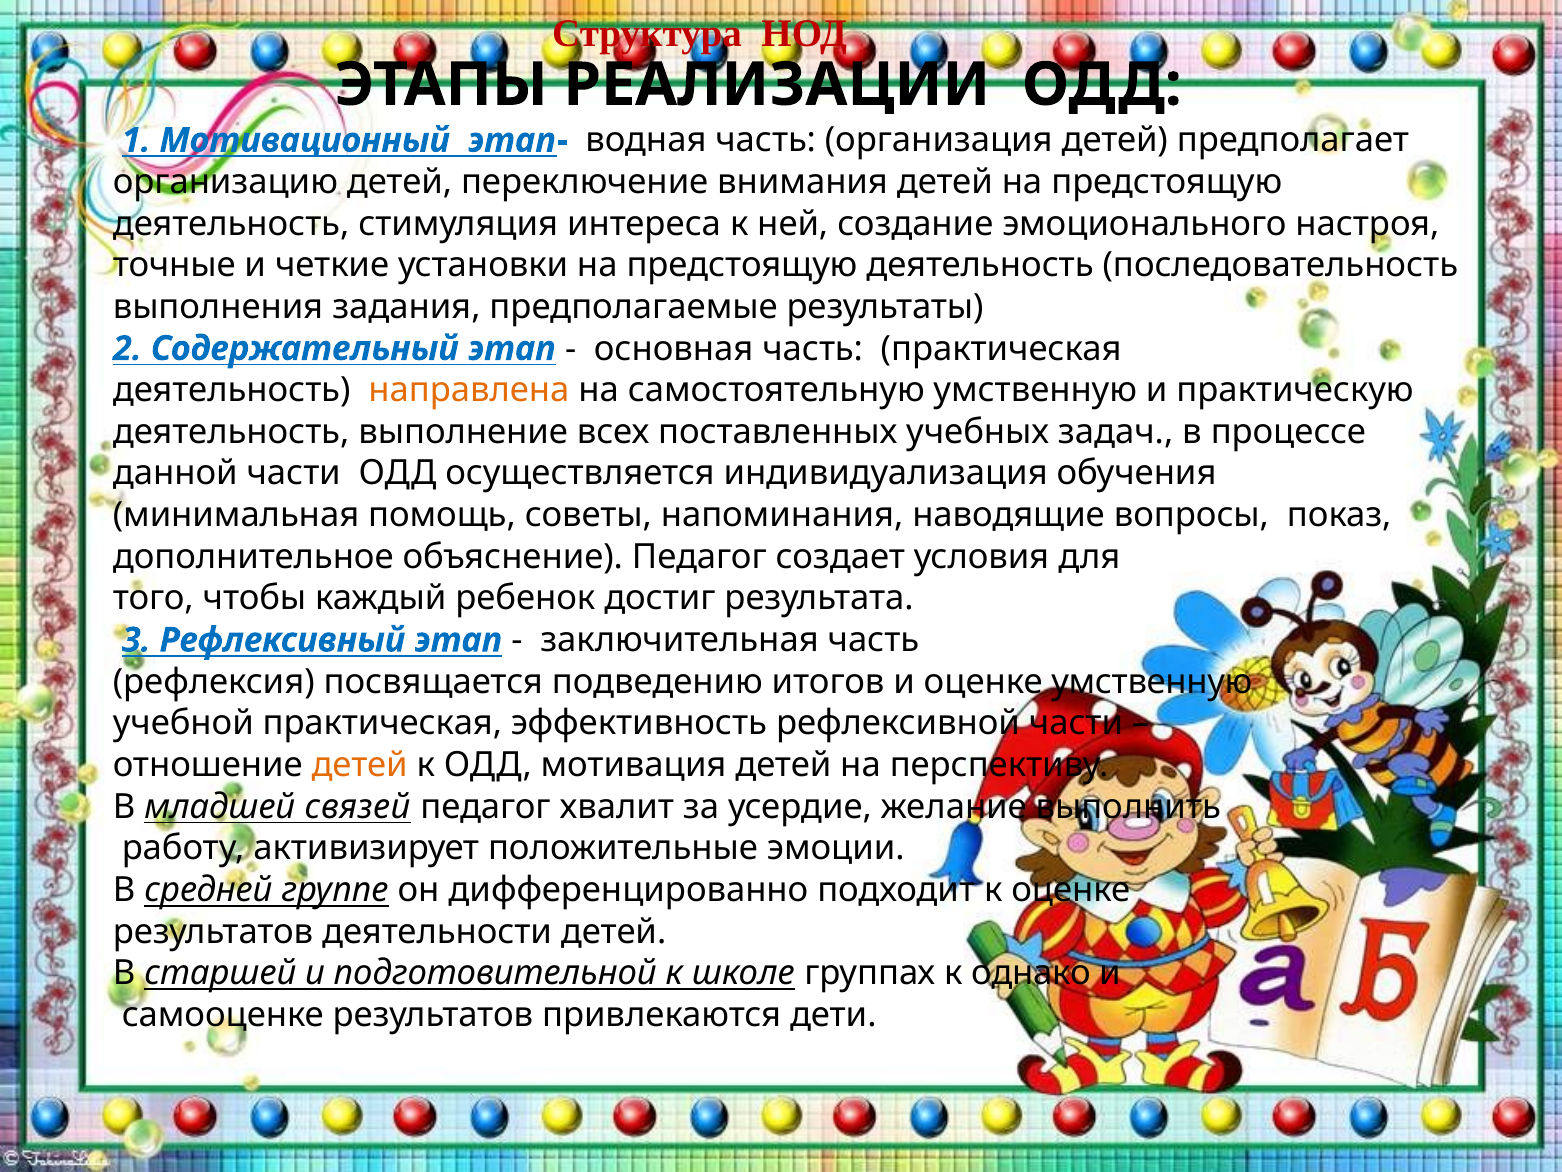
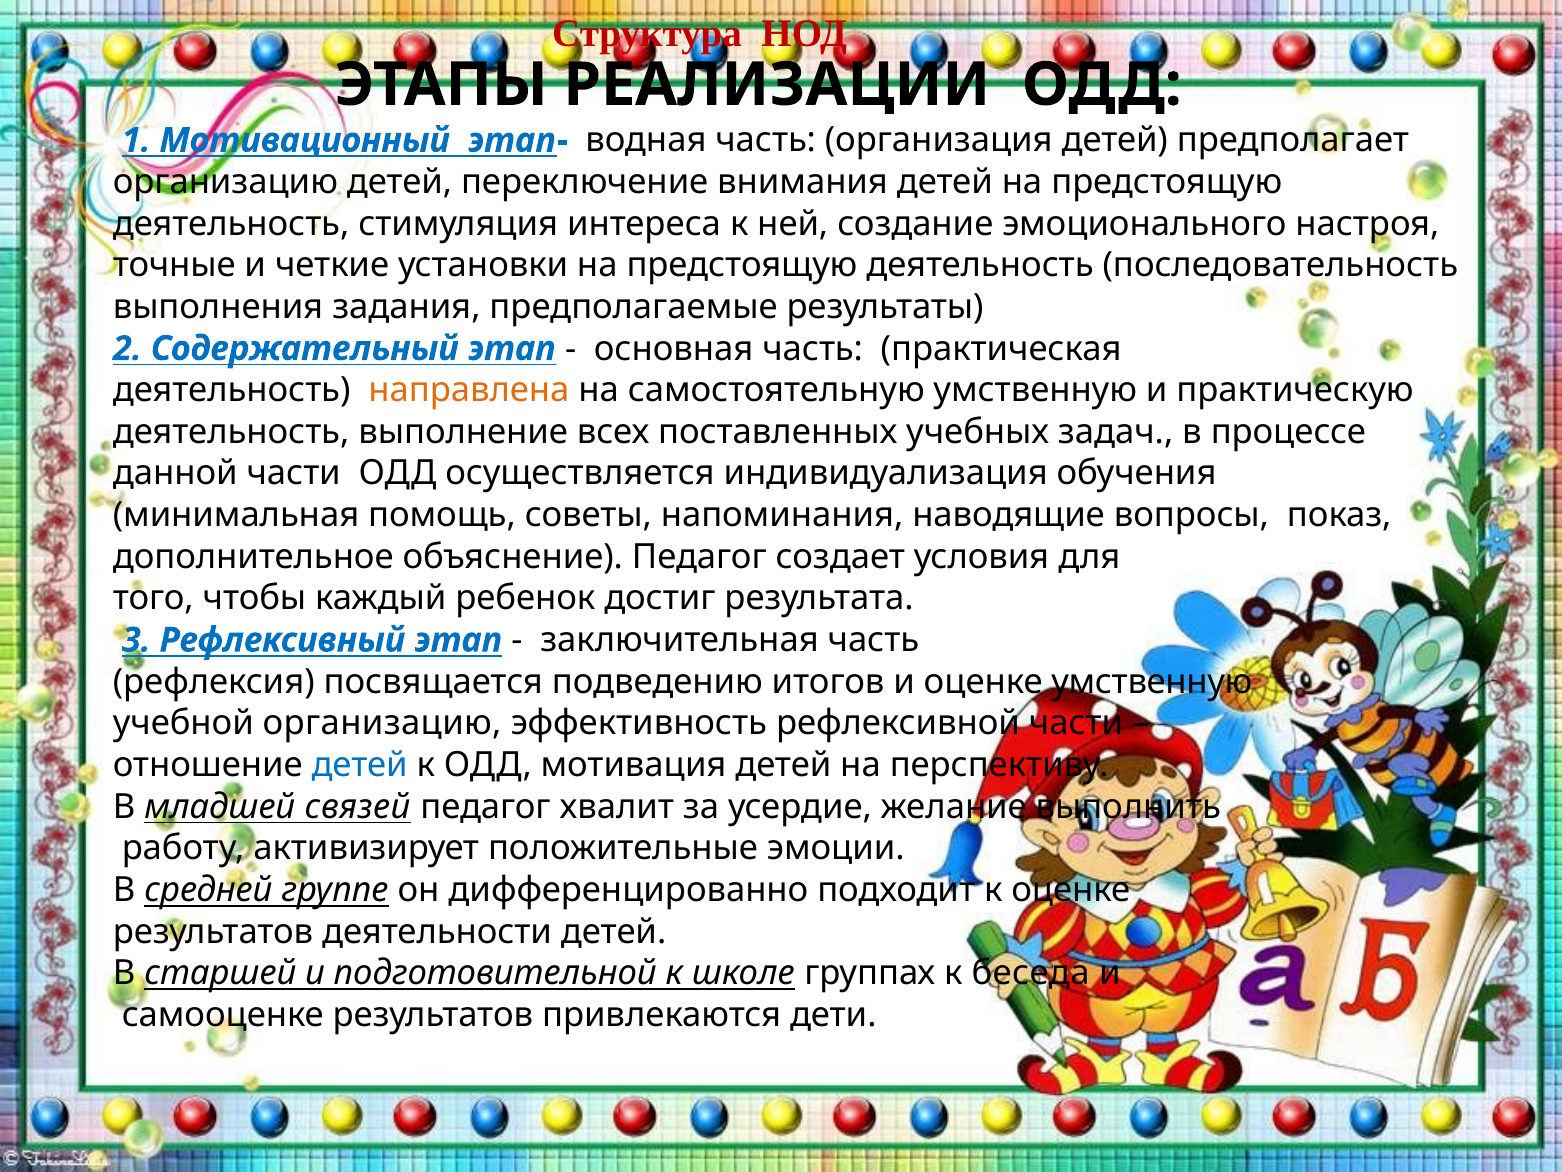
учебной практическая: практическая -> организацию (382, 723)
детей colour: orange -> blue (360, 765)
однако: однако -> беседа (1031, 973)
